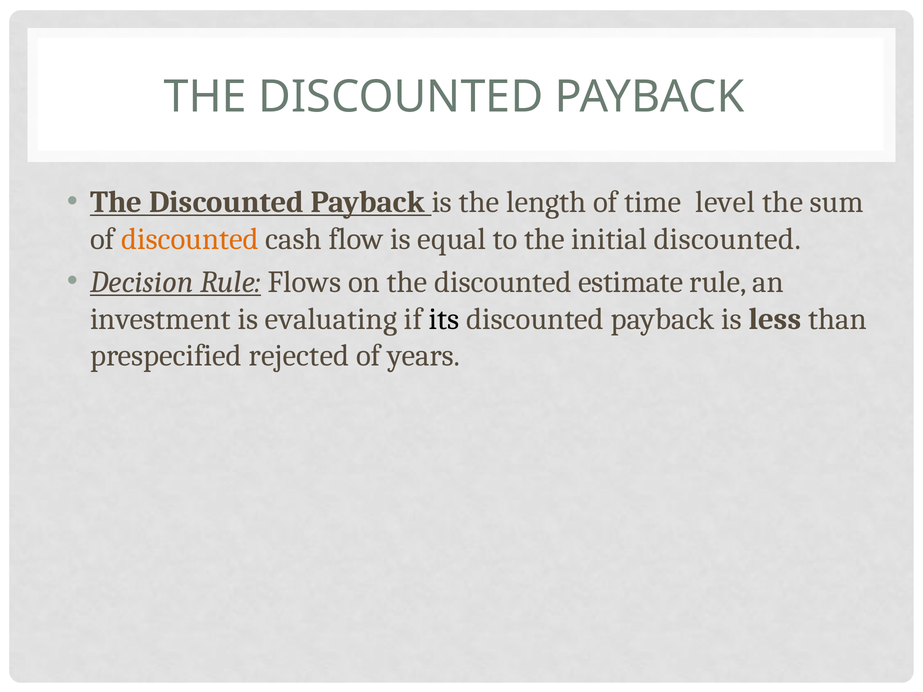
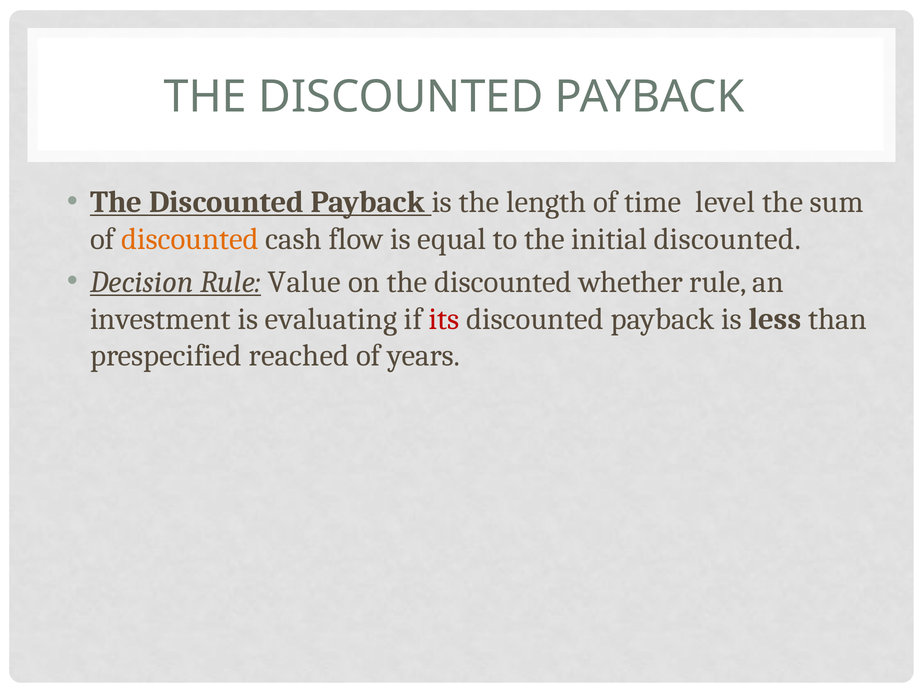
Flows: Flows -> Value (304, 282)
estimate: estimate -> whether (631, 282)
its colour: black -> red (444, 319)
rejected: rejected -> reached (299, 356)
